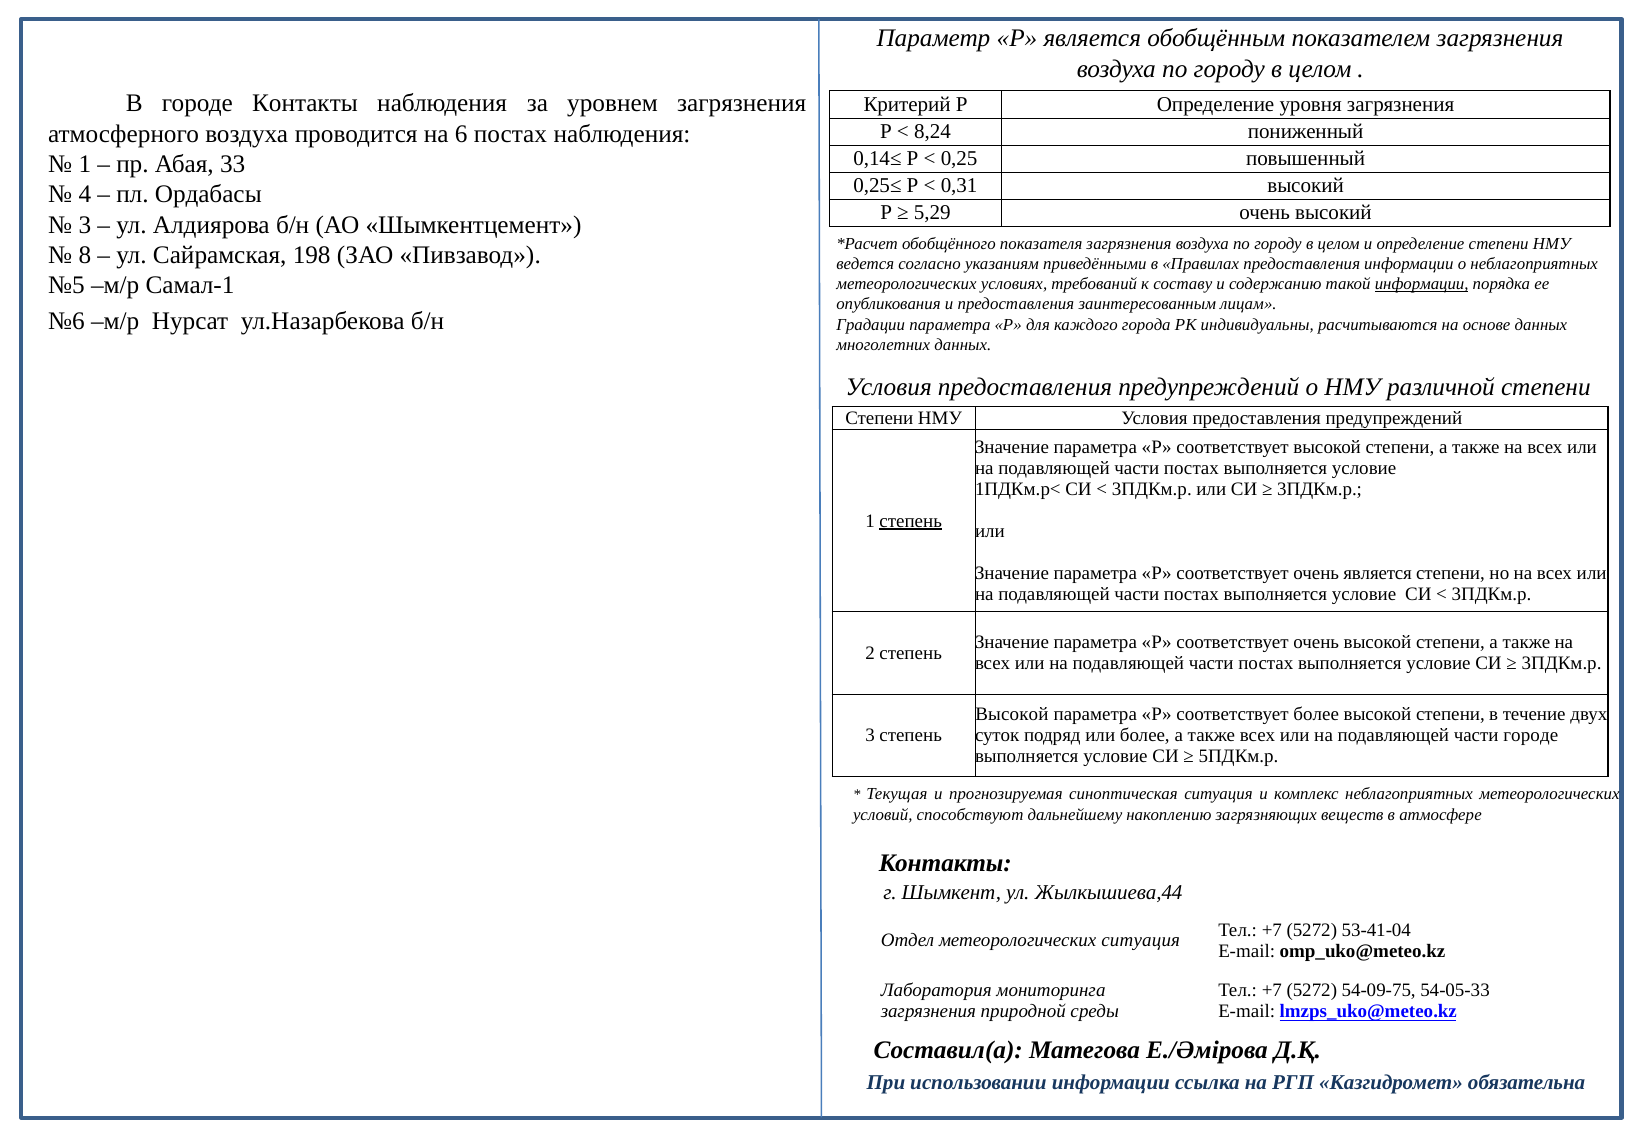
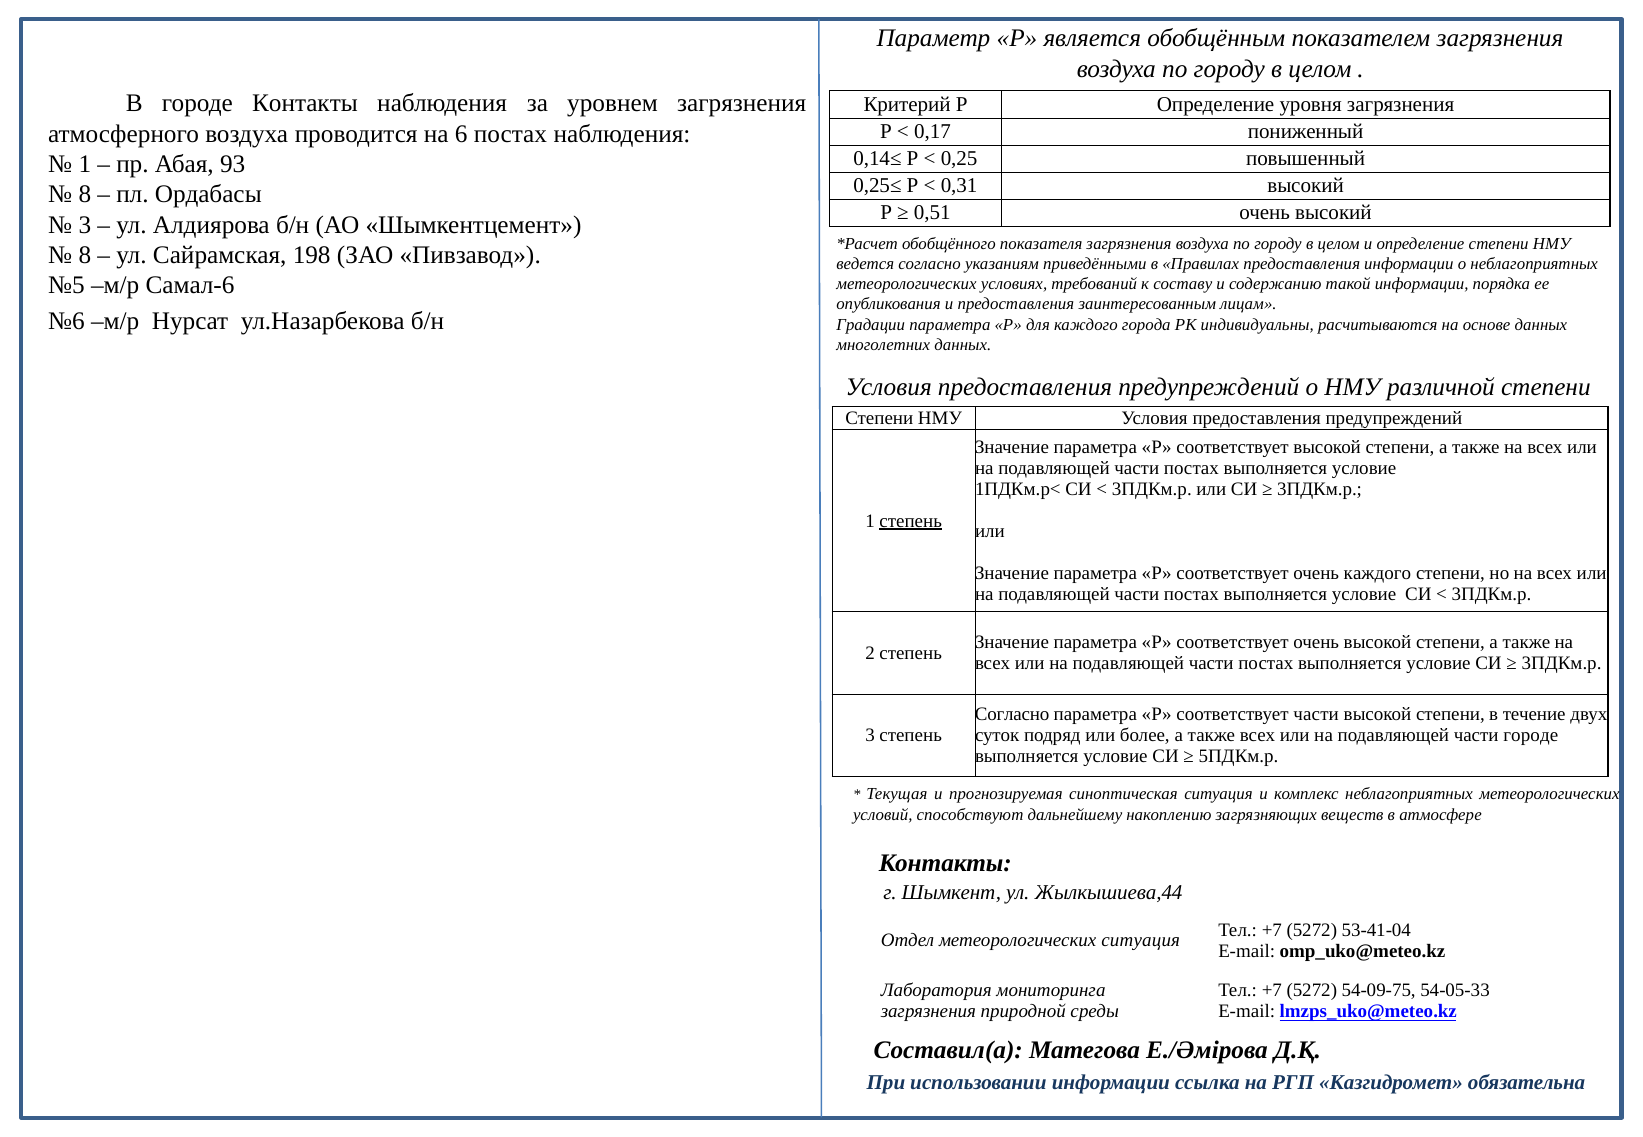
8,24: 8,24 -> 0,17 (932, 131)
33: 33 -> 93 (233, 164)
4: 4 -> 8 (85, 194)
5,29: 5,29 -> 0,51 (932, 213)
Самал-1: Самал-1 -> Самал-6 (190, 285)
информации underline: present -> none (1422, 284)
очень является: является -> каждого (1377, 574)
Высокой: Высокой -> Согласно (1012, 715)
соответствует более: более -> части (1316, 715)
